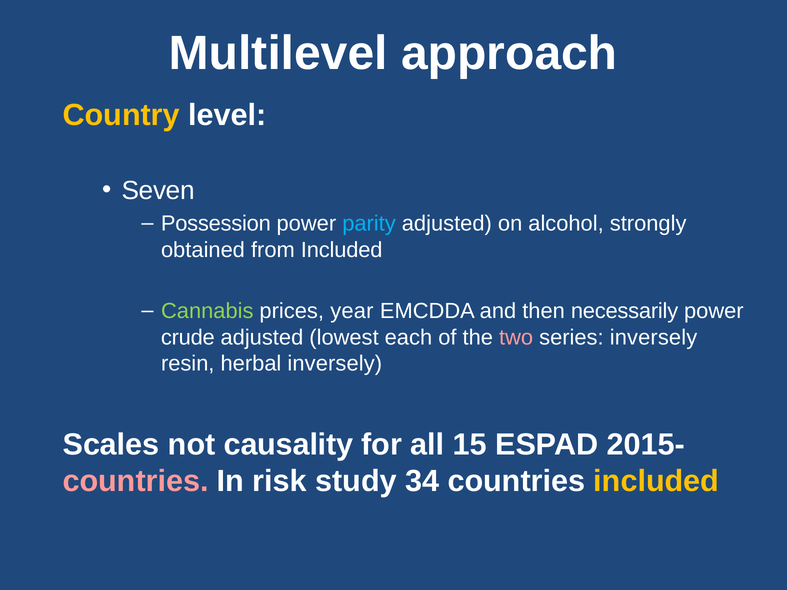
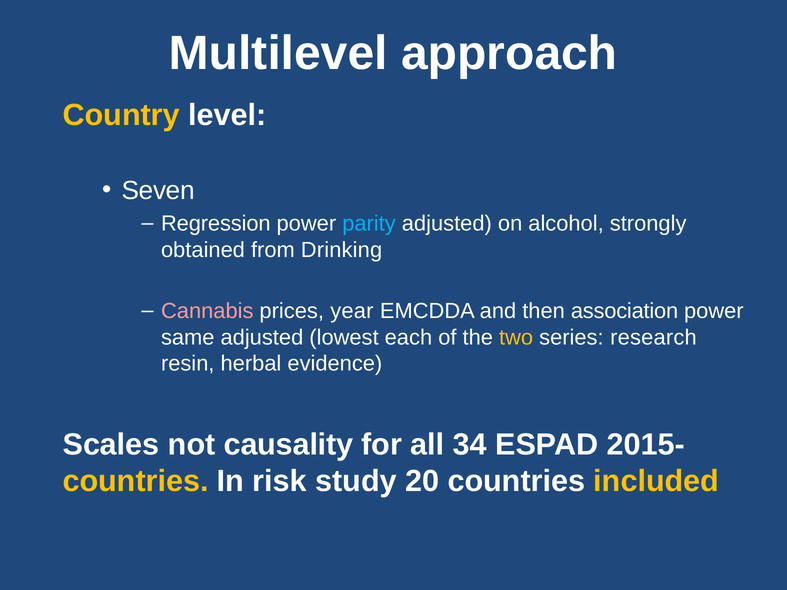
Possession: Possession -> Regression (216, 224)
from Included: Included -> Drinking (342, 250)
Cannabis colour: light green -> pink (207, 311)
necessarily: necessarily -> association (625, 311)
crude: crude -> same (188, 337)
two colour: pink -> yellow (516, 337)
series inversely: inversely -> research (653, 337)
herbal inversely: inversely -> evidence (335, 364)
15: 15 -> 34 (470, 445)
countries colour: pink -> yellow (136, 482)
34: 34 -> 20 (422, 482)
